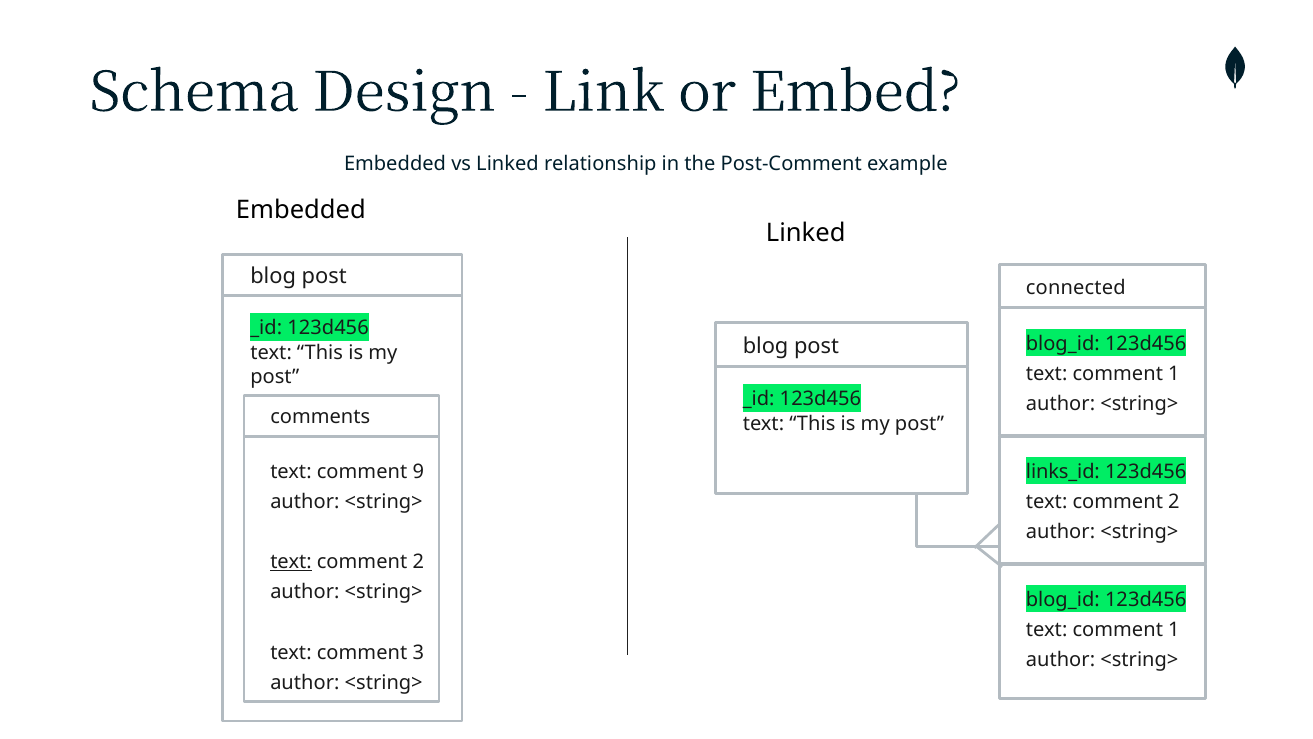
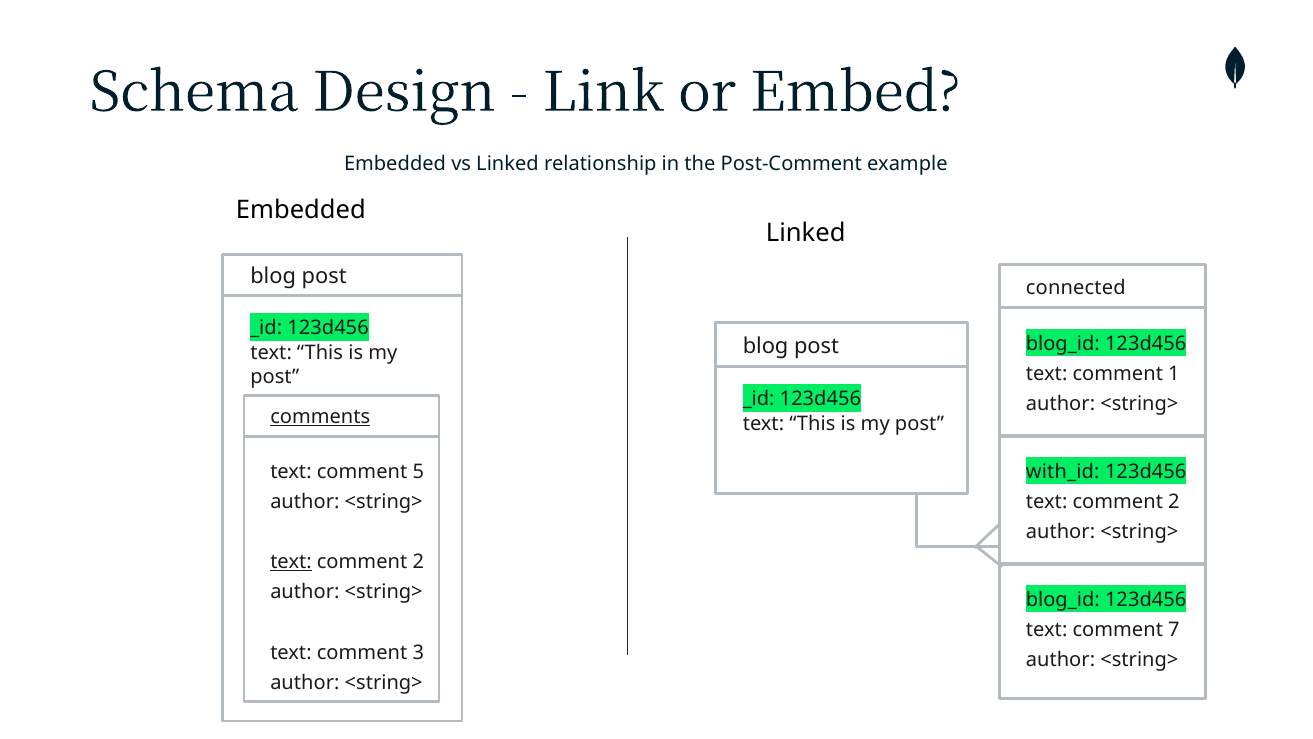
comments underline: none -> present (320, 417)
9: 9 -> 5 (418, 471)
links_id: links_id -> with_id (1063, 471)
1: 1 -> 7 (1174, 630)
